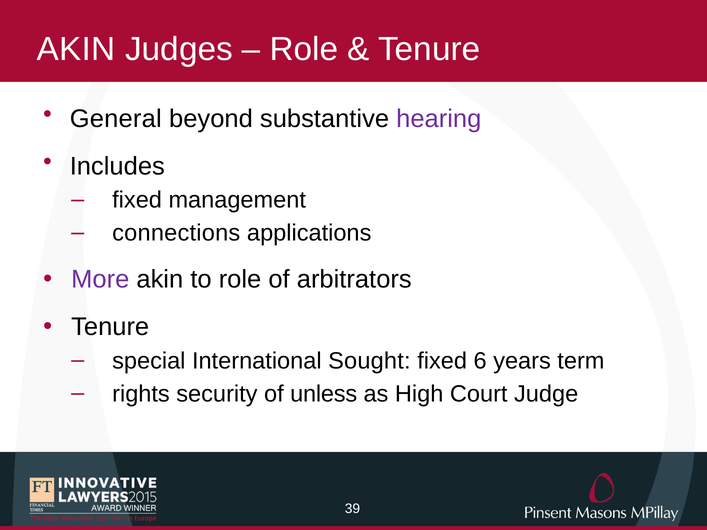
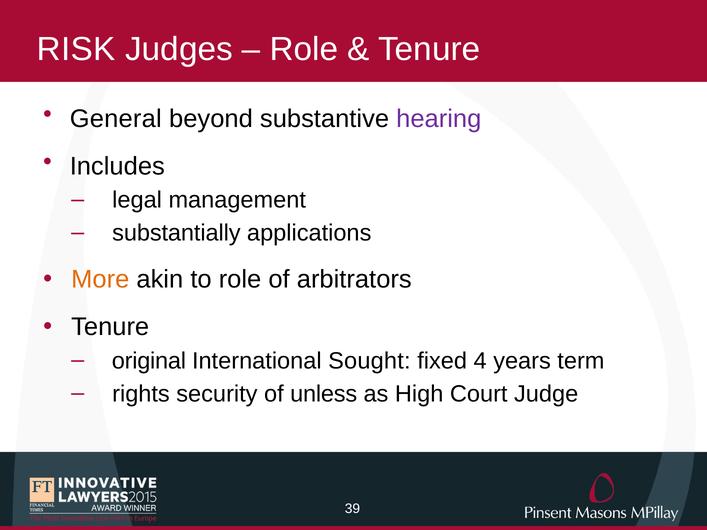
AKIN: AKIN -> RISK (76, 49)
fixed: fixed -> legal (137, 200)
connections: connections -> substantially (176, 233)
More colour: purple -> orange (100, 280)
special: special -> original (149, 361)
6: 6 -> 4 (480, 361)
